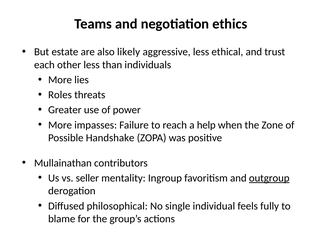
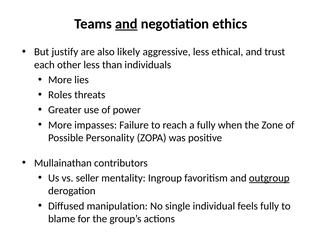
and underline: none -> present (126, 24)
estate: estate -> justify (65, 52)
a help: help -> fully (206, 125)
Handshake: Handshake -> Personality (110, 138)
philosophical: philosophical -> manipulation (117, 206)
